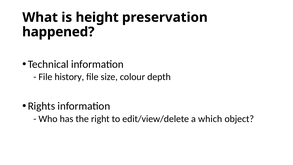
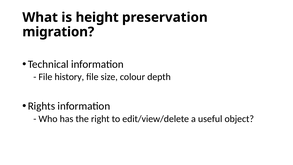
happened: happened -> migration (58, 32)
which: which -> useful (210, 119)
